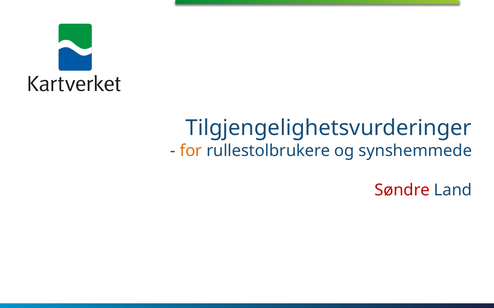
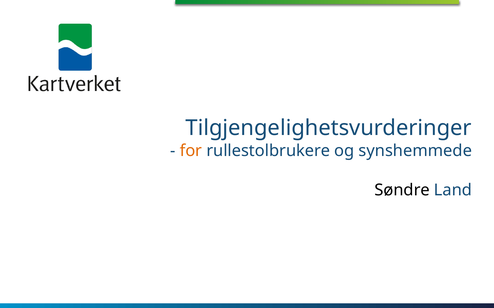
Søndre colour: red -> black (402, 190)
